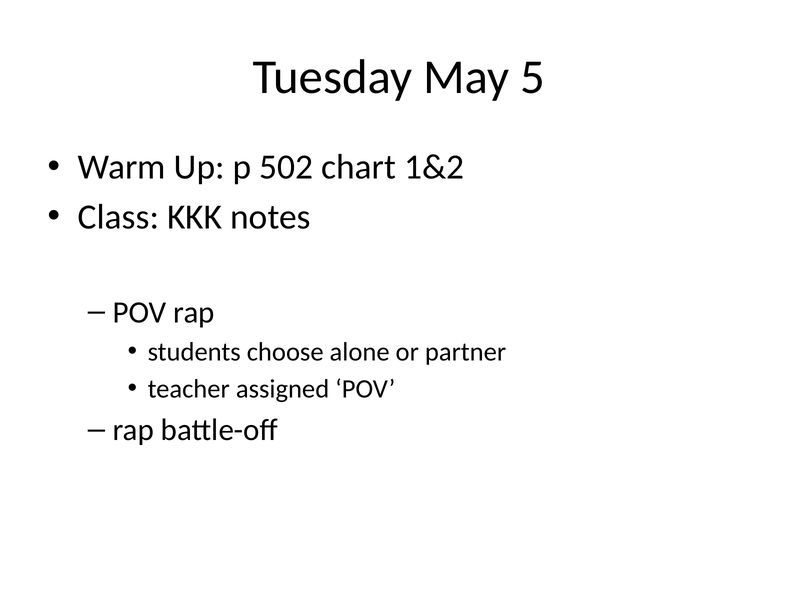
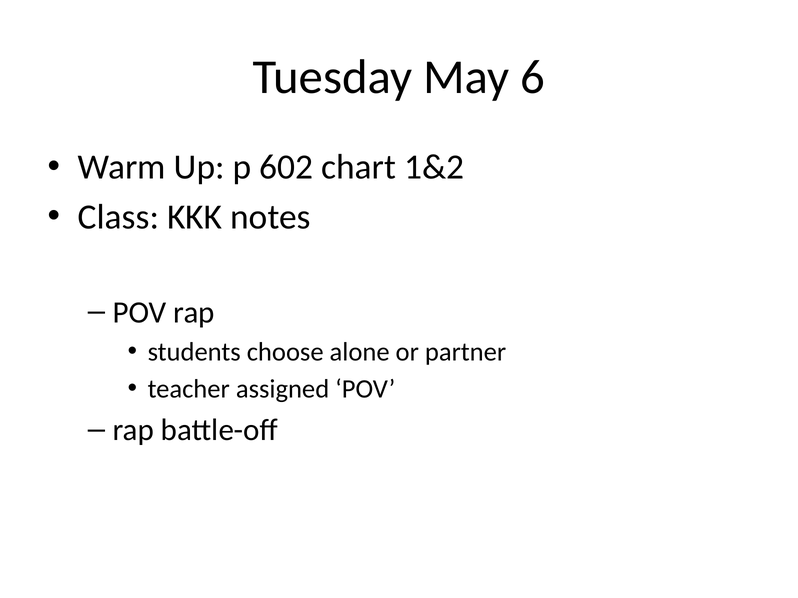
5: 5 -> 6 (533, 77)
502: 502 -> 602 (286, 167)
